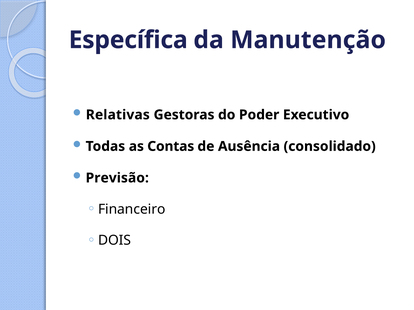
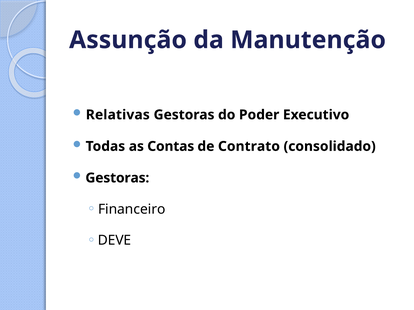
Específica: Específica -> Assunção (128, 40)
Ausência: Ausência -> Contrato (249, 147)
Previsão: Previsão -> Gestoras (117, 178)
DOIS: DOIS -> DEVE (115, 241)
